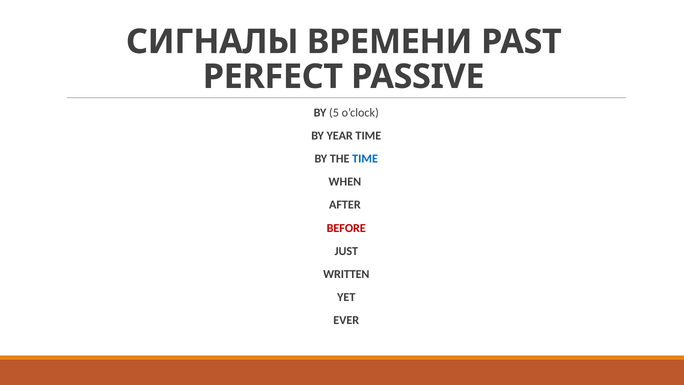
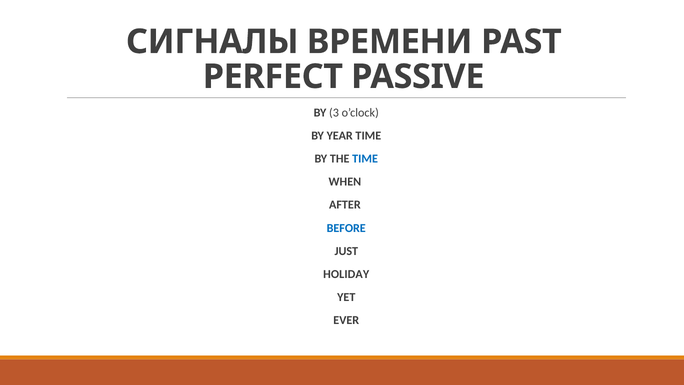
5: 5 -> 3 (334, 113)
BEFORE colour: red -> blue (346, 228)
WRITTEN: WRITTEN -> HOLIDAY (346, 274)
